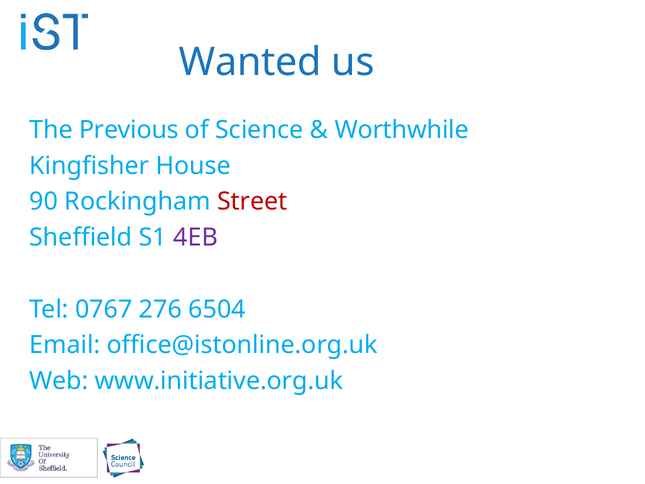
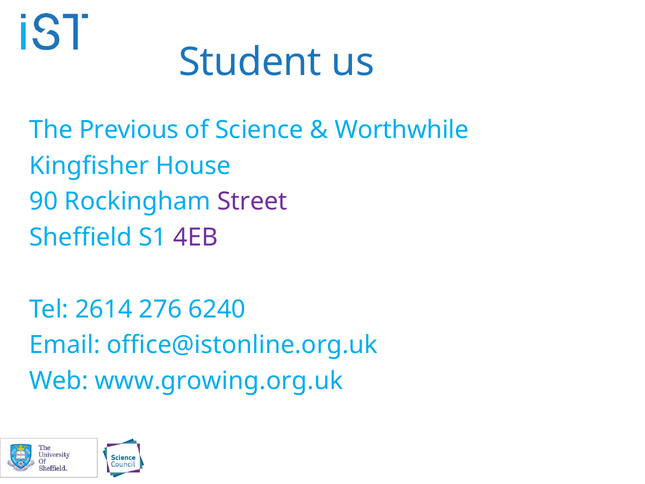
Wanted: Wanted -> Student (250, 62)
Street colour: red -> purple (252, 202)
0767: 0767 -> 2614 (104, 309)
6504: 6504 -> 6240 (217, 309)
www.initiative.org.uk: www.initiative.org.uk -> www.growing.org.uk (219, 381)
